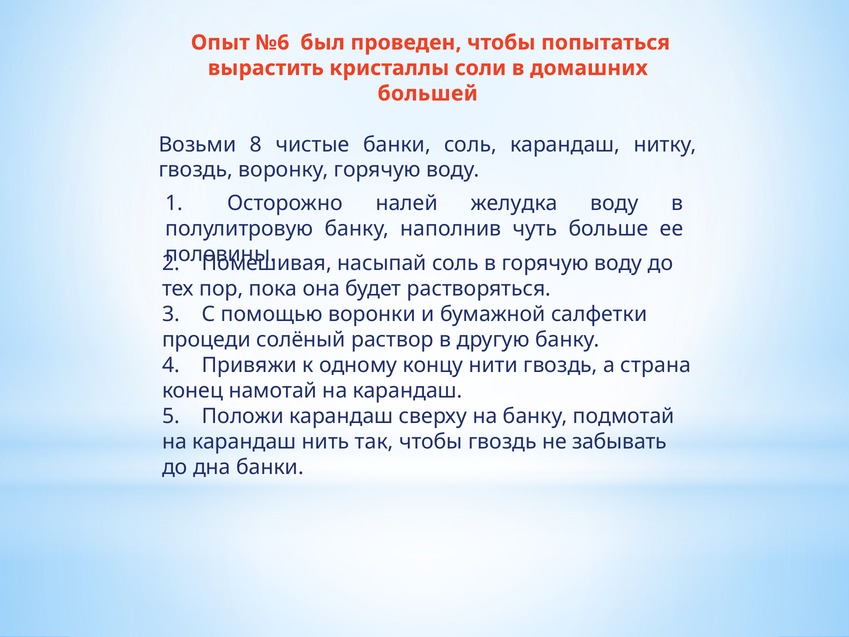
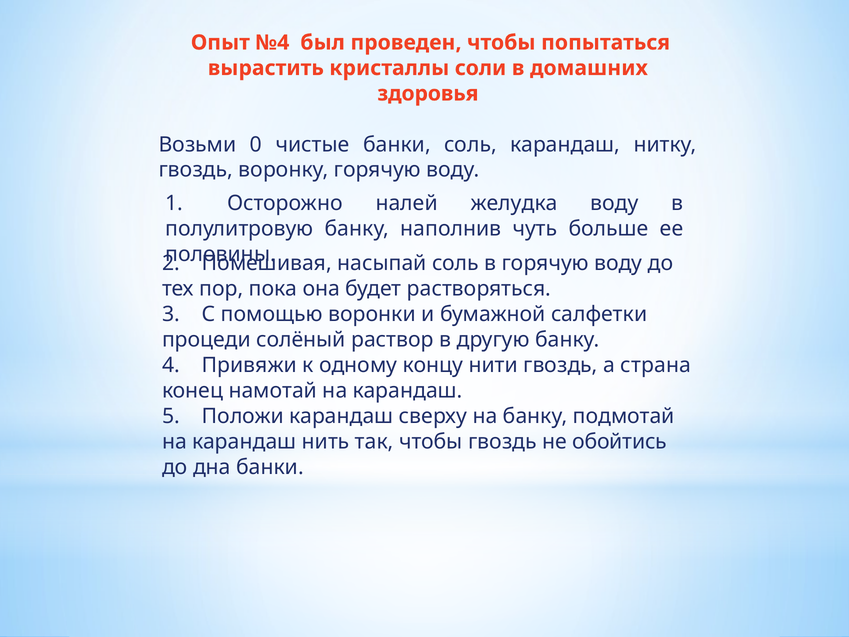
№6: №6 -> №4 (272, 43)
большей: большей -> здоровья (428, 94)
8: 8 -> 0 (256, 144)
забывать: забывать -> обойтись (620, 441)
